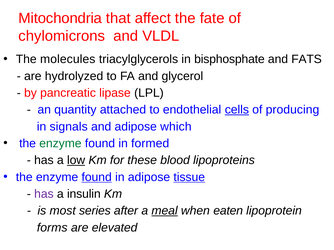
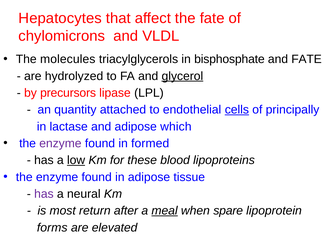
Mitochondria: Mitochondria -> Hepatocytes (60, 18)
and FATS: FATS -> FATE (307, 59)
glycerol underline: none -> present (182, 76)
pancreatic: pancreatic -> precursors (68, 93)
producing: producing -> principally (293, 110)
signals: signals -> lactase (69, 127)
enzyme colour: green -> purple (60, 144)
found underline: present -> none (97, 177)
tissue underline: present -> none (189, 177)
insulin: insulin -> neural (84, 194)
series: series -> return (95, 211)
eaten: eaten -> spare (228, 211)
